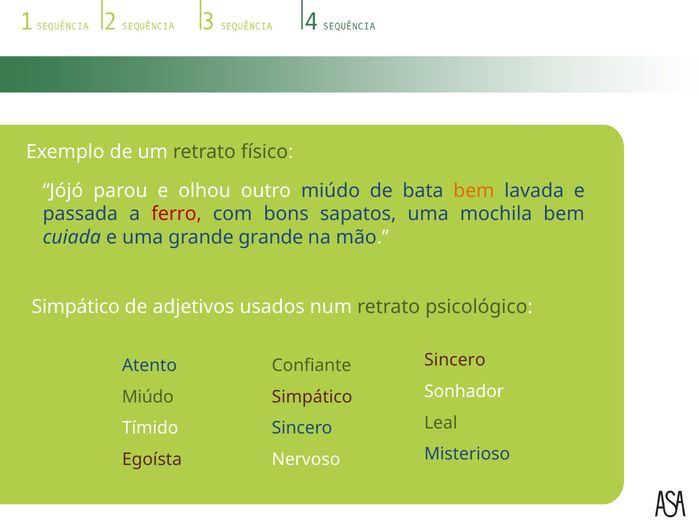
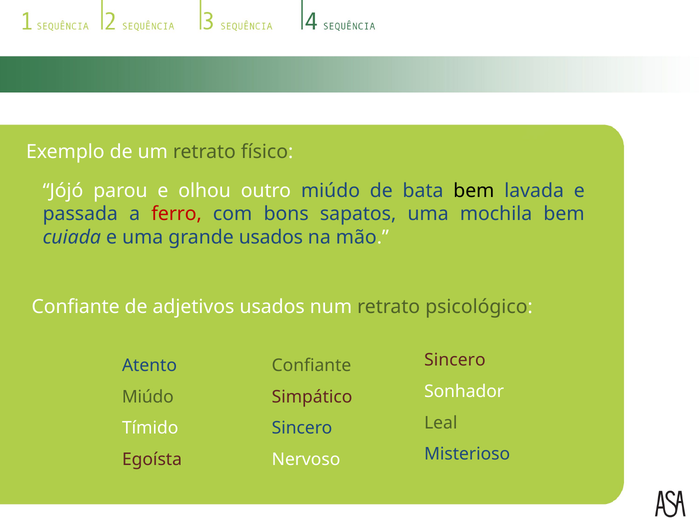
bem colour: orange -> black (474, 191)
grande grande: grande -> usados (271, 237)
Simpático: Simpático -> Confiante (76, 307)
